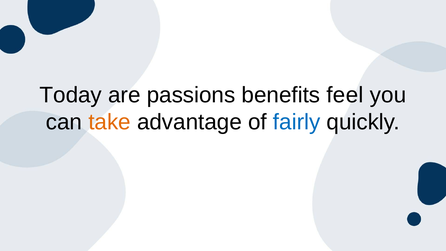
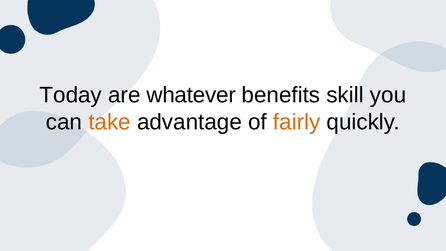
passions: passions -> whatever (191, 95)
feel: feel -> skill (345, 95)
fairly colour: blue -> orange (297, 122)
